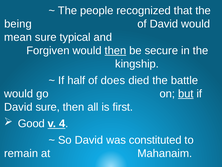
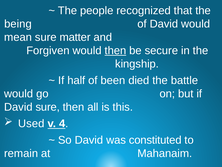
typical: typical -> matter (75, 37)
does: does -> been (113, 80)
but underline: present -> none (186, 93)
first: first -> this (123, 107)
Good: Good -> Used (31, 123)
